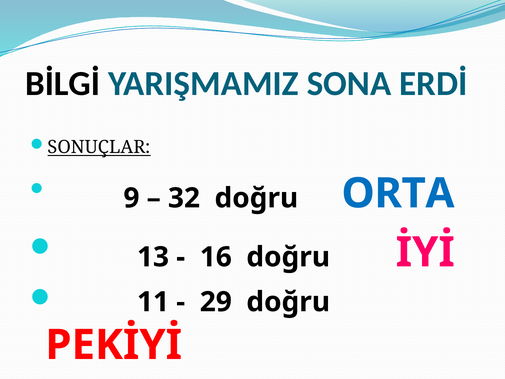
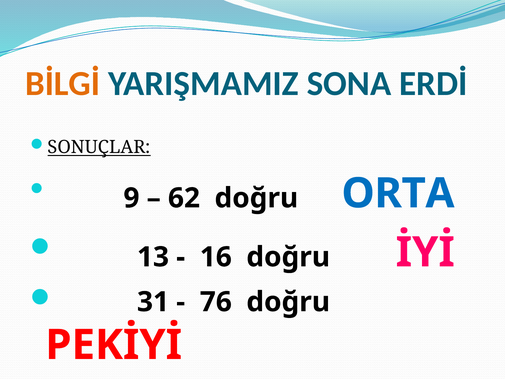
BİLGİ colour: black -> orange (63, 83)
32: 32 -> 62 (184, 198)
11: 11 -> 31 (153, 302)
29: 29 -> 76 (216, 302)
